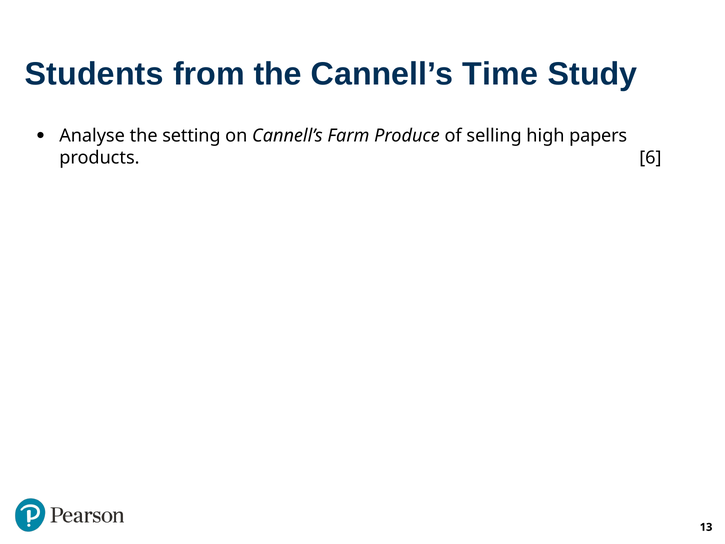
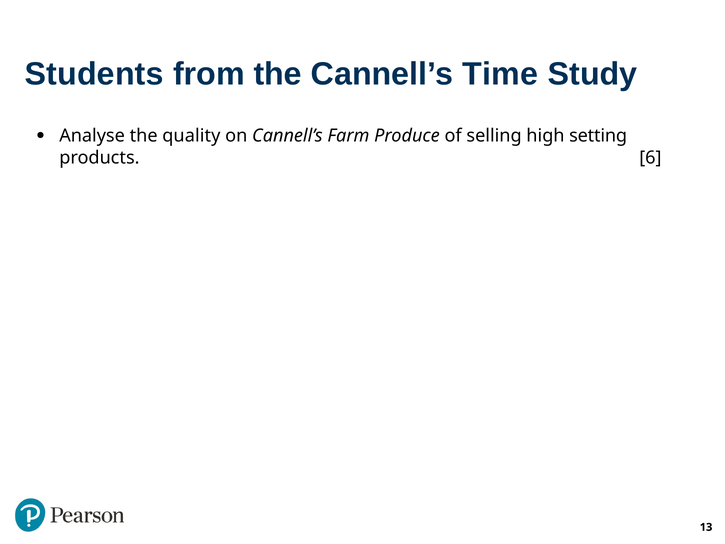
setting: setting -> quality (191, 136)
papers: papers -> setting (598, 136)
